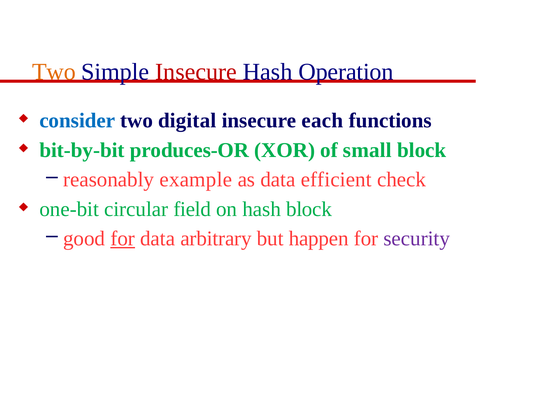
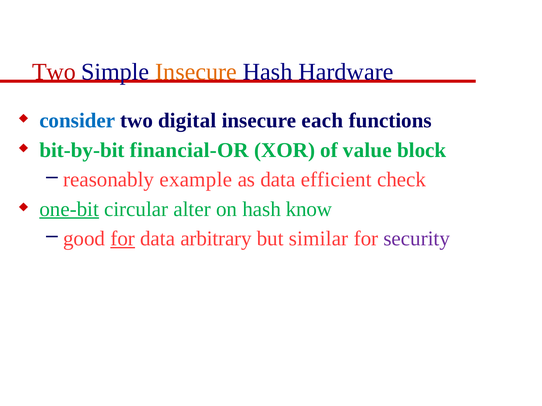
Two colour: orange -> red (54, 72)
Insecure colour: red -> orange (196, 72)
Operation: Operation -> Hardware (346, 72)
produces-OR: produces-OR -> financial-OR (189, 150)
small: small -> value (367, 150)
one-bit underline: none -> present (69, 209)
field: field -> alter (192, 209)
hash block: block -> know (309, 209)
happen: happen -> similar (319, 239)
